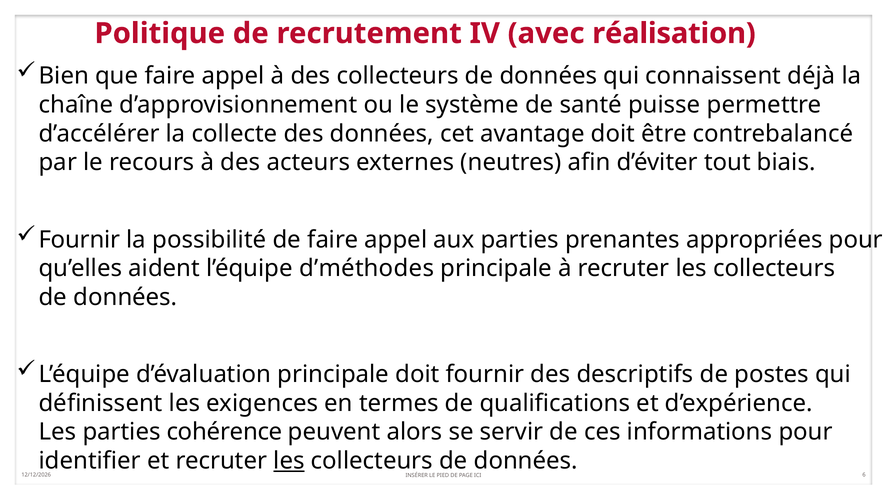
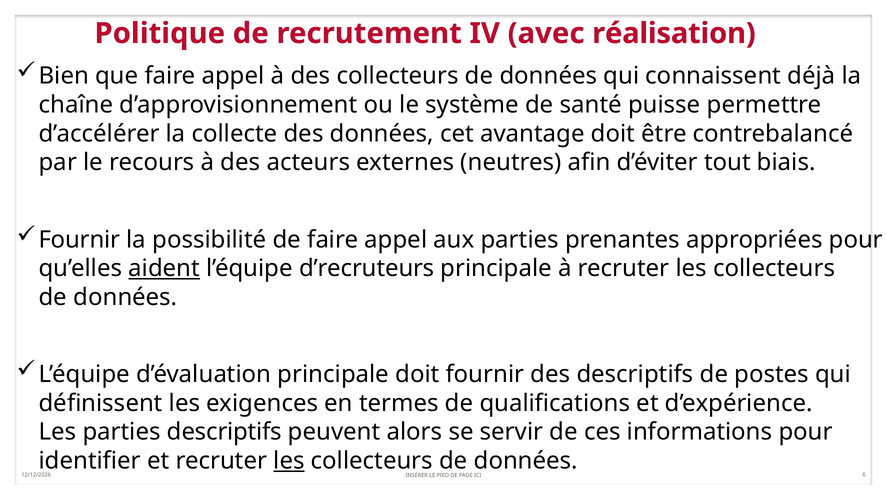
aident underline: none -> present (164, 268)
d’méthodes: d’méthodes -> d’recruteurs (367, 268)
parties cohérence: cohérence -> descriptifs (224, 432)
